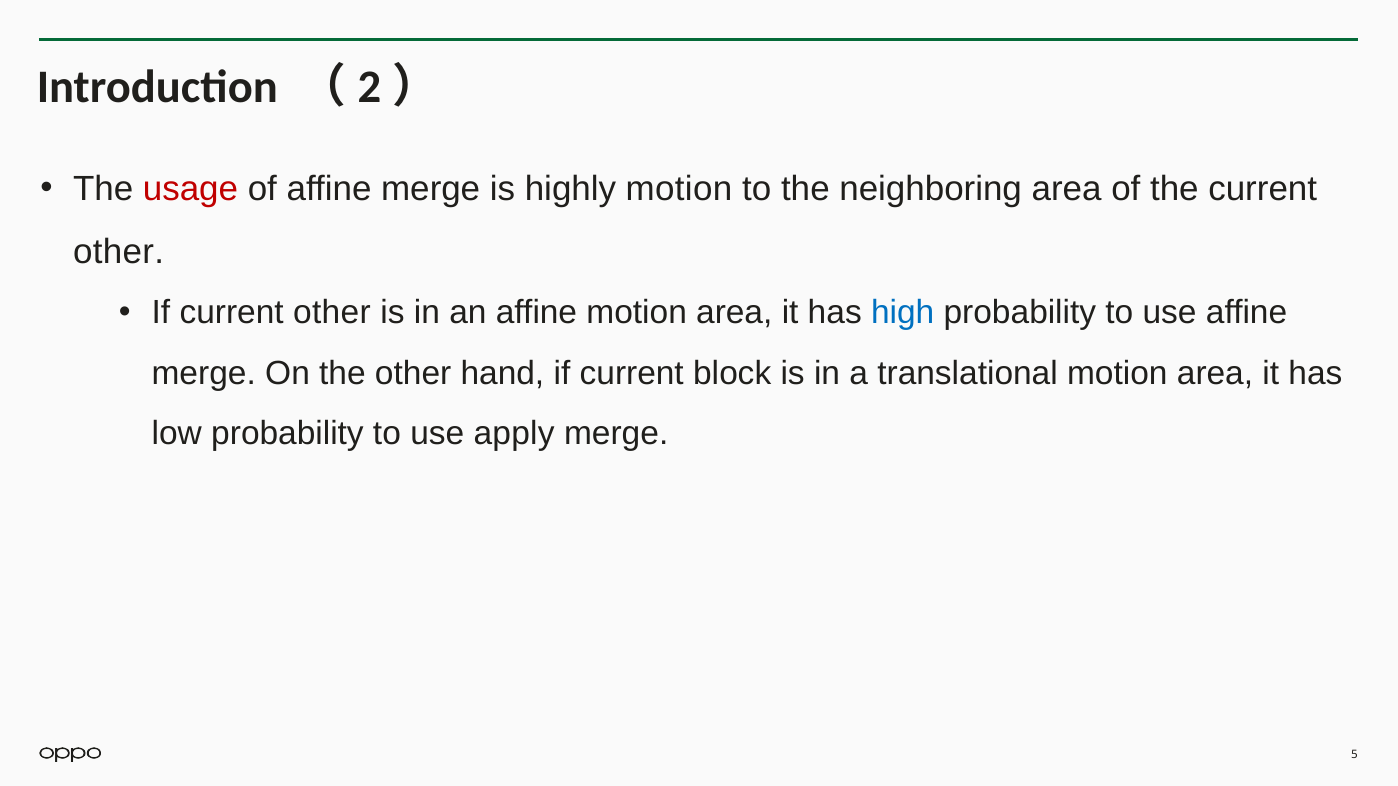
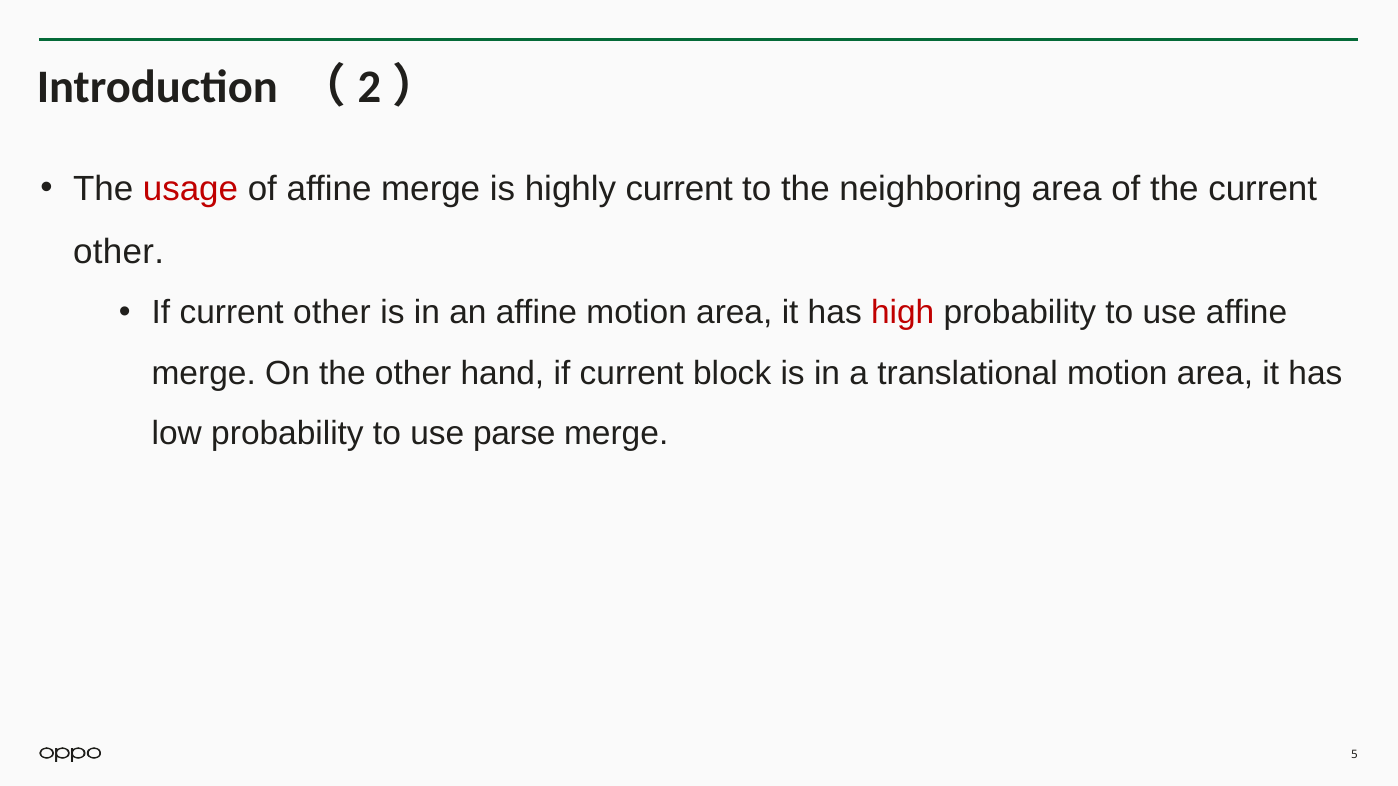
highly motion: motion -> current (679, 189)
high colour: blue -> red (903, 313)
apply: apply -> parse (514, 434)
